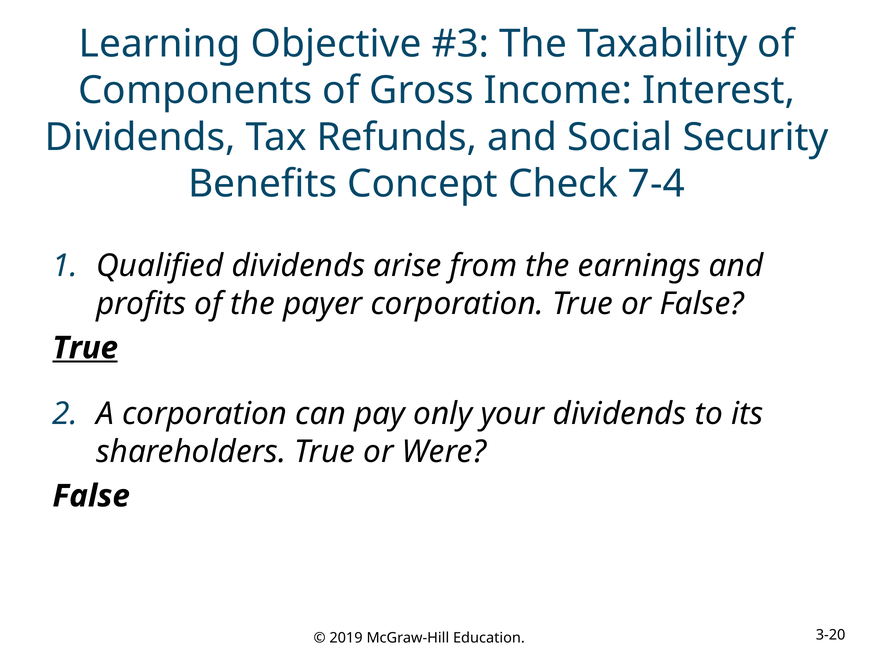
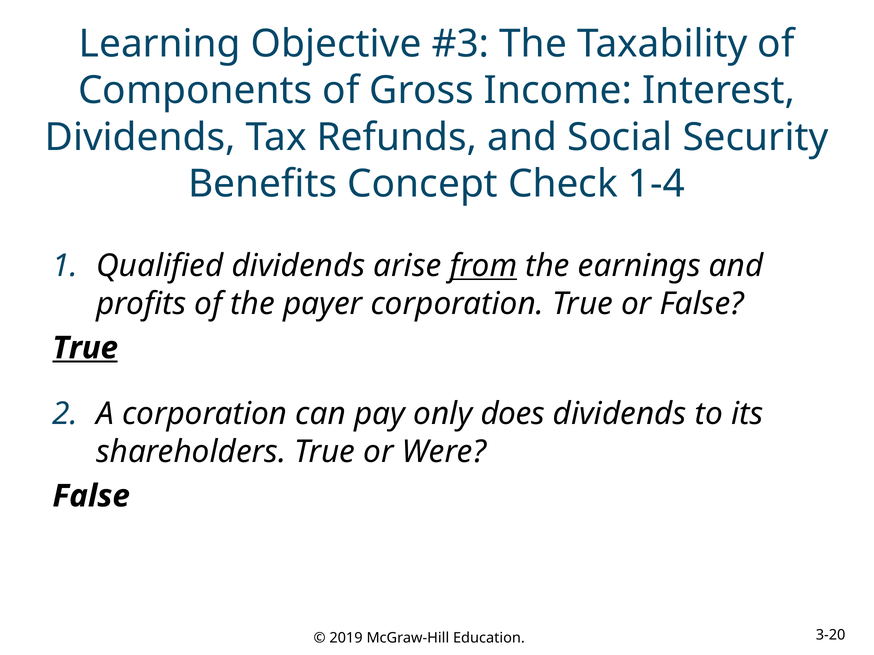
7-4: 7-4 -> 1-4 (656, 184)
from underline: none -> present (483, 266)
your: your -> does (513, 414)
